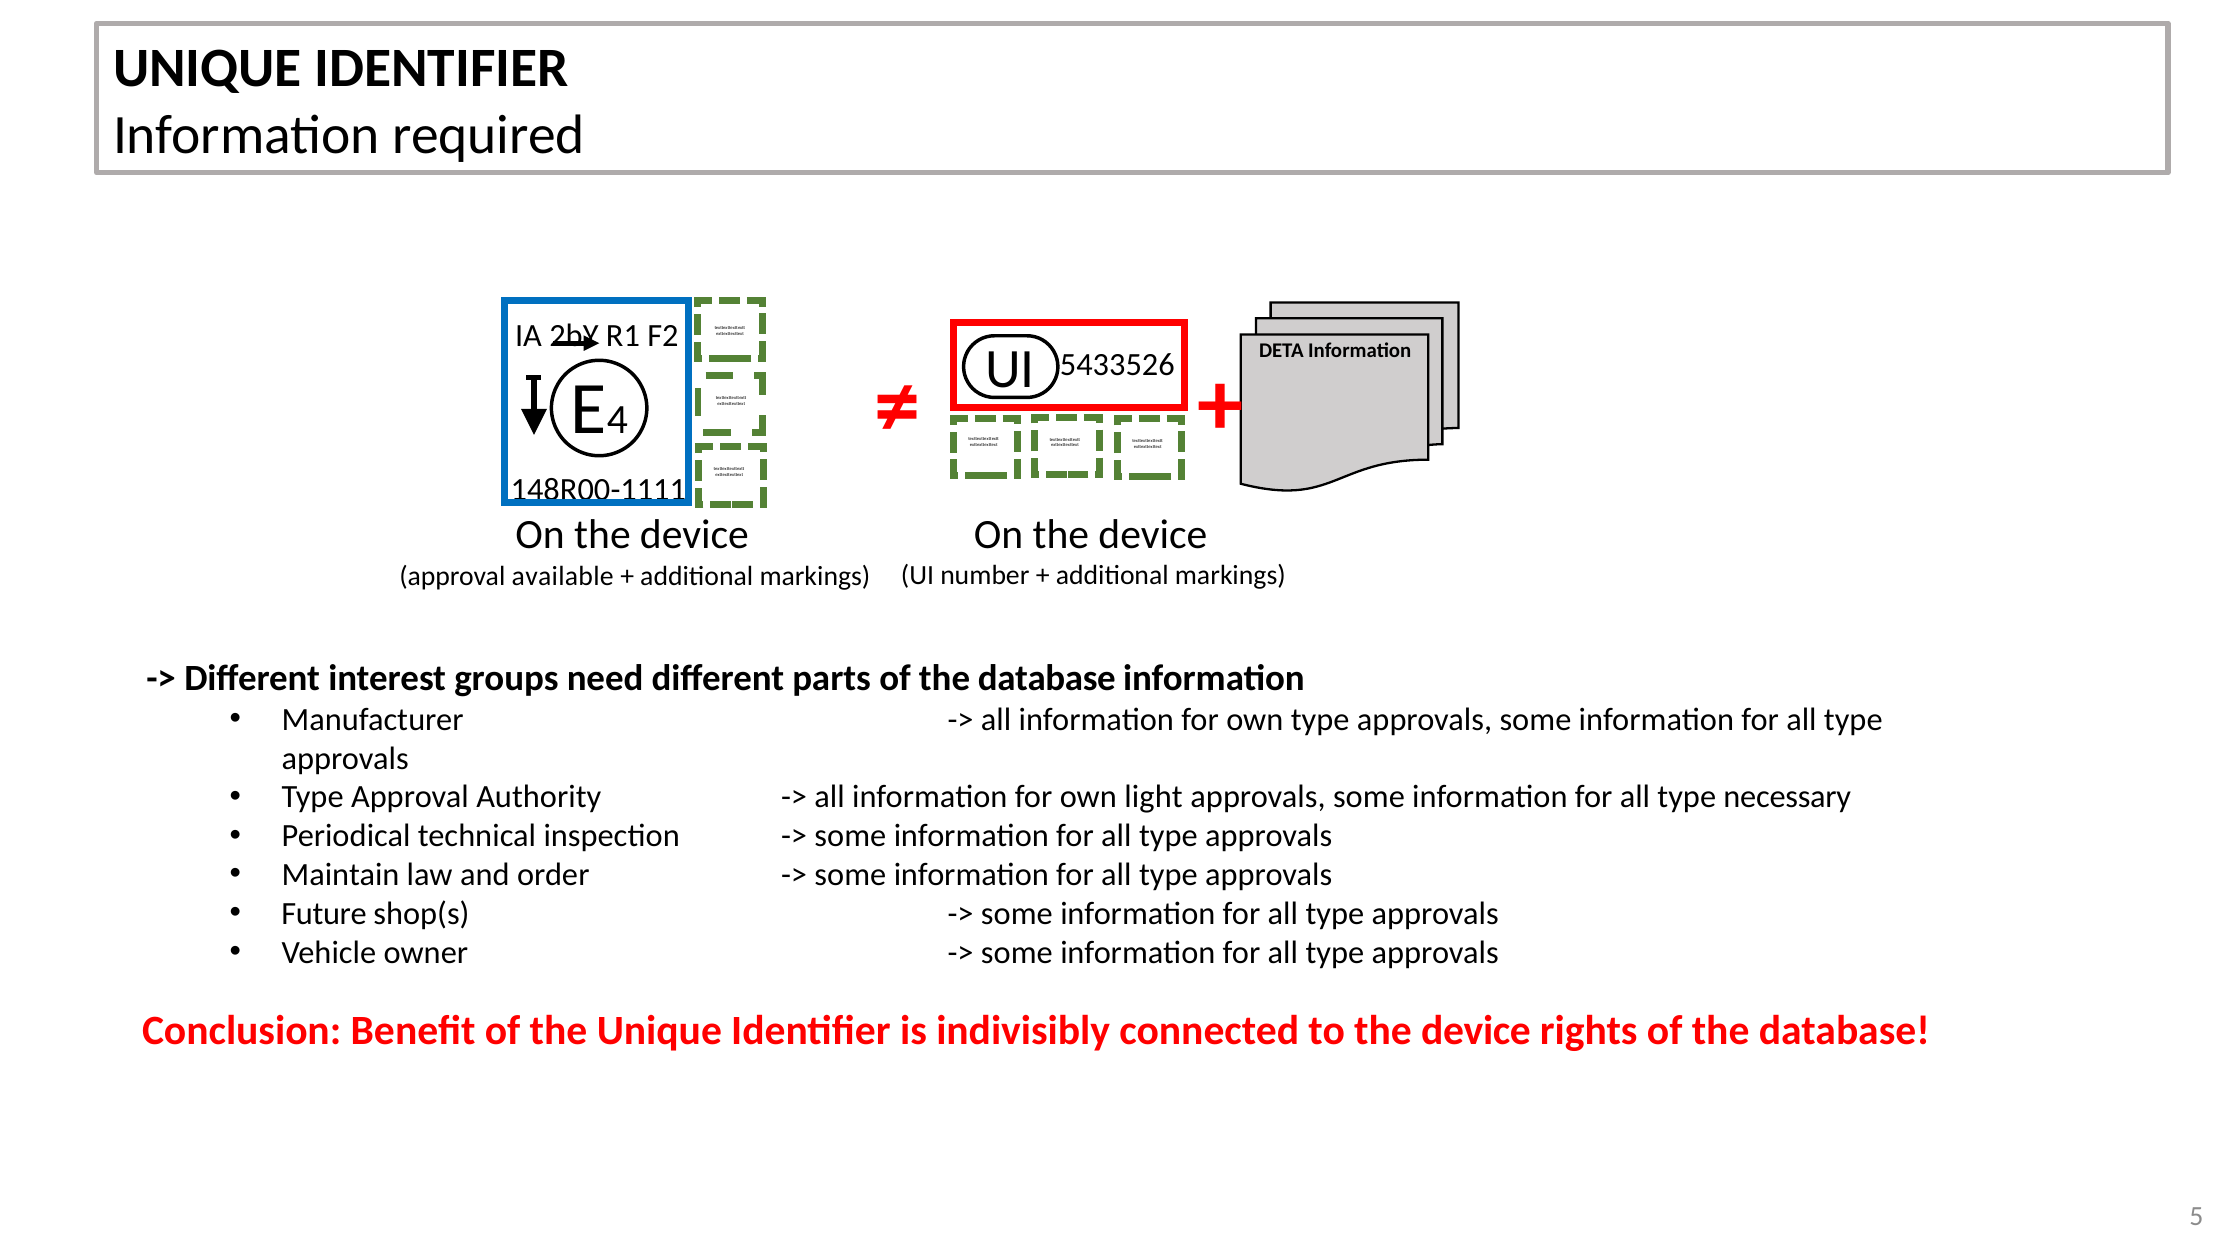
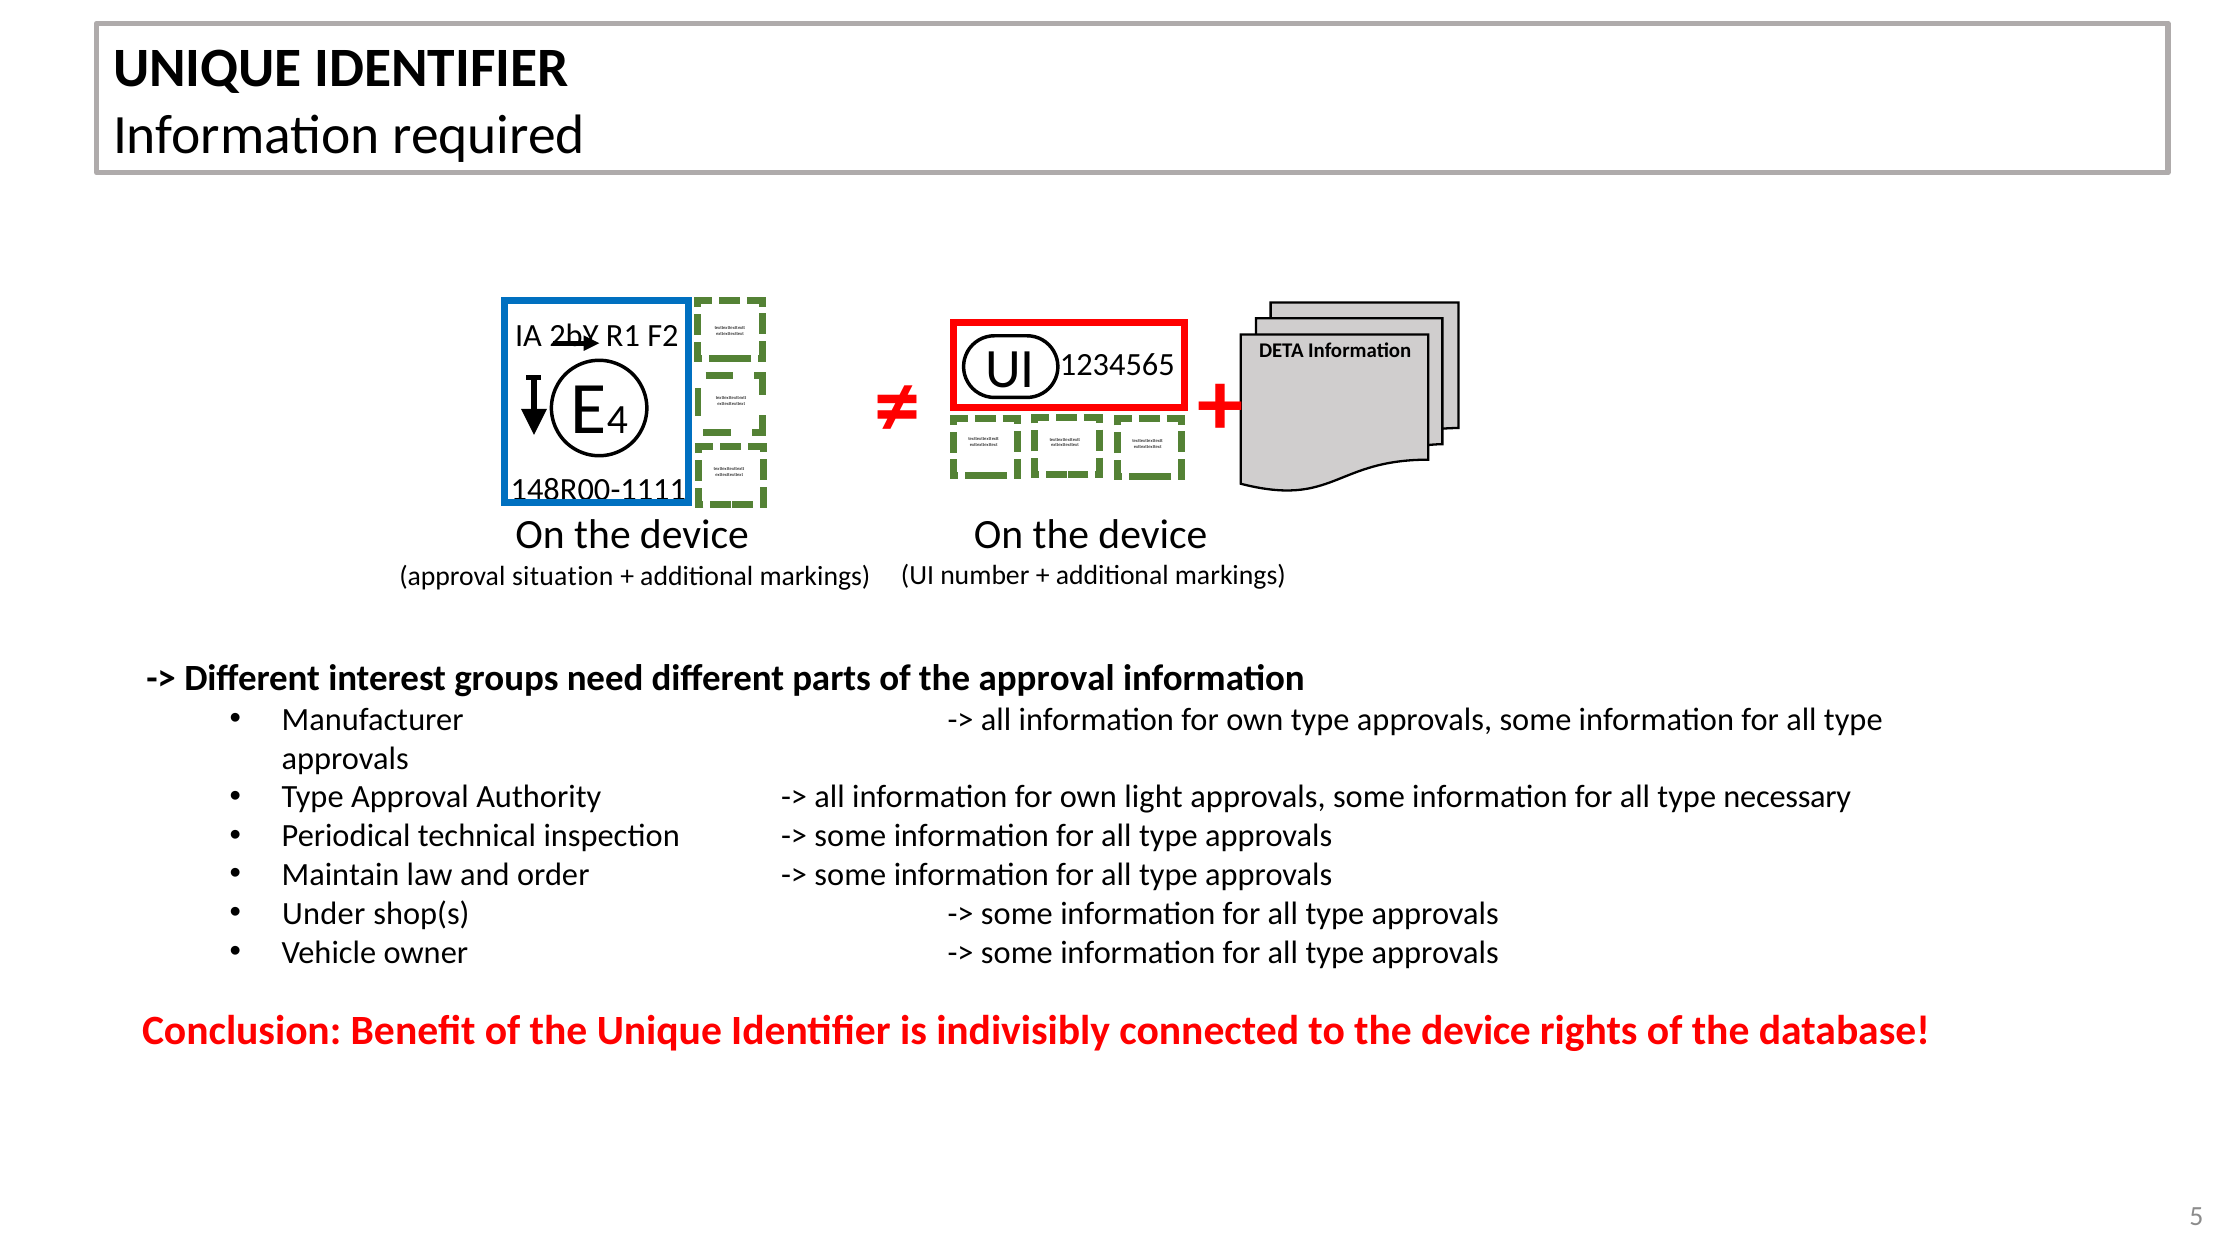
5433526: 5433526 -> 1234565 (1117, 365)
available: available -> situation (563, 576)
parts of the database: database -> approval (1047, 678)
Future: Future -> Under (324, 914)
